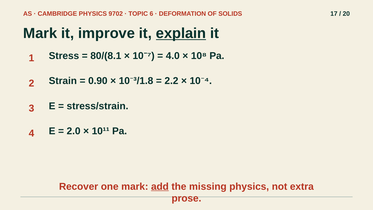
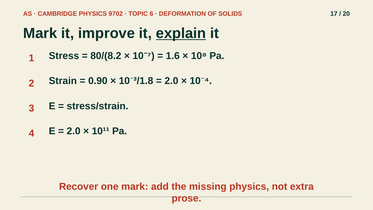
80/(8.1: 80/(8.1 -> 80/(8.2 (106, 56)
4.0: 4.0 -> 1.6 (173, 56)
2.2: 2.2 -> 2.0 (171, 81)
add underline: present -> none (160, 186)
